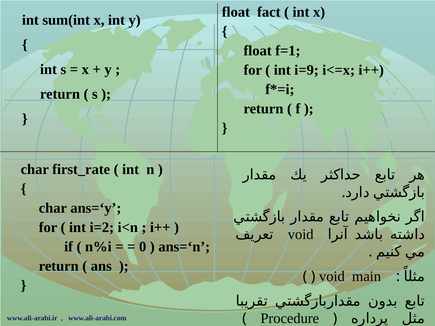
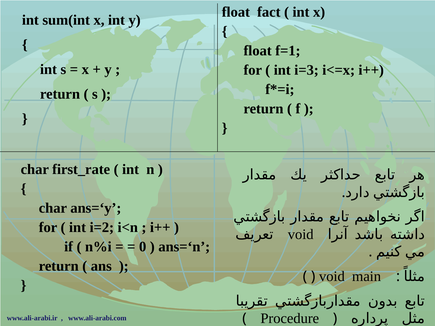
i=9: i=9 -> i=3 (307, 70)
